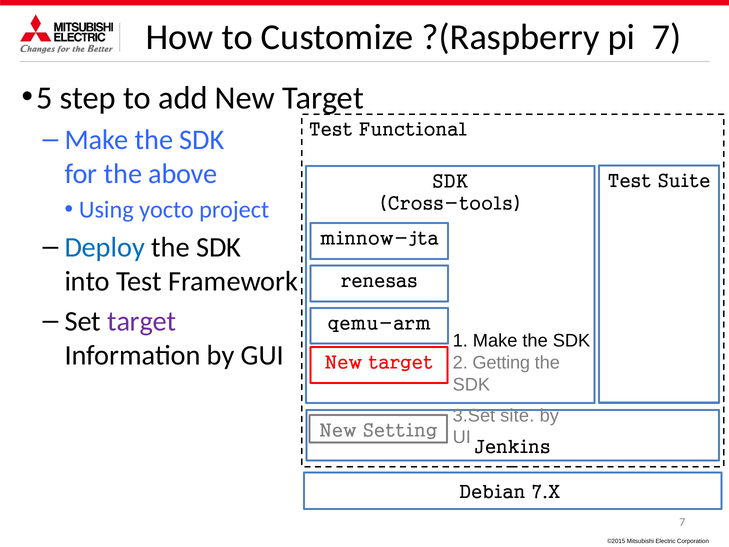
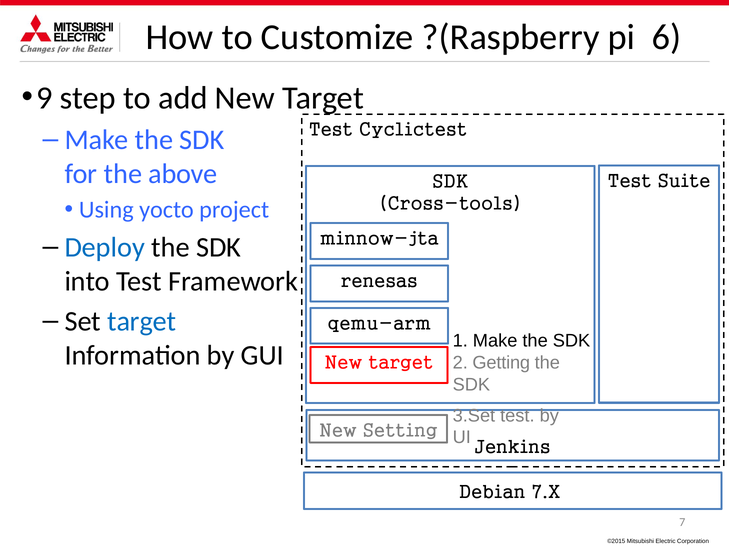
pi 7: 7 -> 6 (667, 37)
5: 5 -> 9 (44, 98)
Functional: Functional -> Cyclictest (413, 130)
target colour: purple -> blue (142, 321)
3.Set site: site -> test (517, 415)
